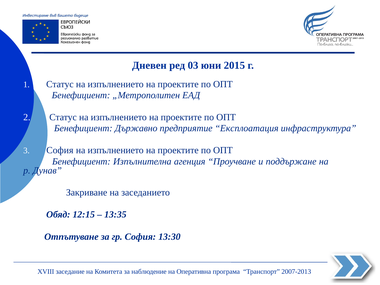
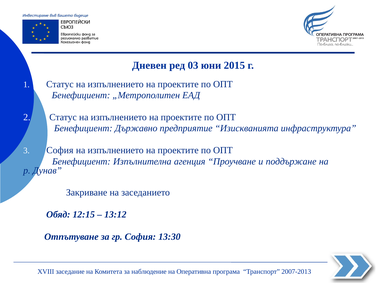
Експлоатация: Експлоатация -> Изискванията (247, 128)
13:35: 13:35 -> 13:12 (115, 215)
